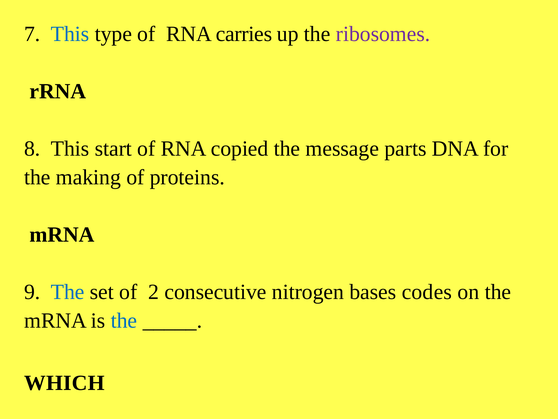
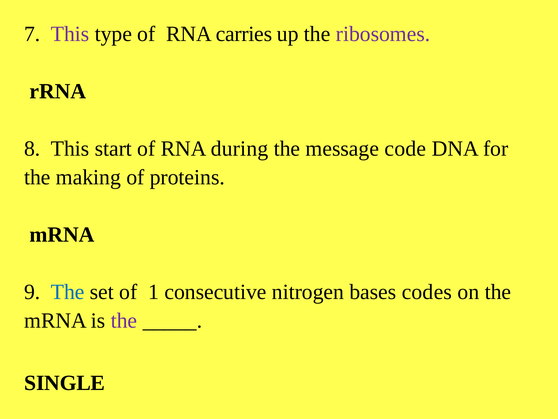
This colour: blue -> purple (70, 34)
copied: copied -> during (240, 148)
parts: parts -> code (405, 148)
2: 2 -> 1 (154, 292)
the colour: blue -> purple (124, 320)
WHICH: WHICH -> SINGLE (65, 382)
